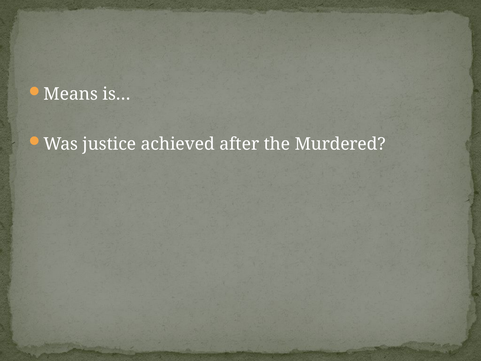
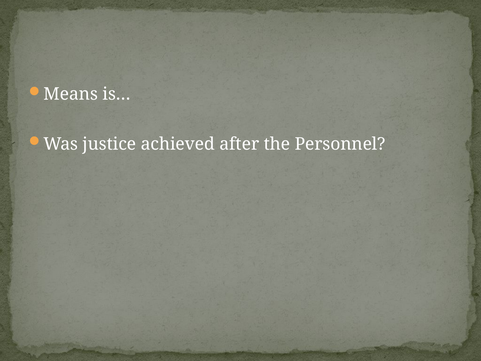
Murdered: Murdered -> Personnel (340, 144)
